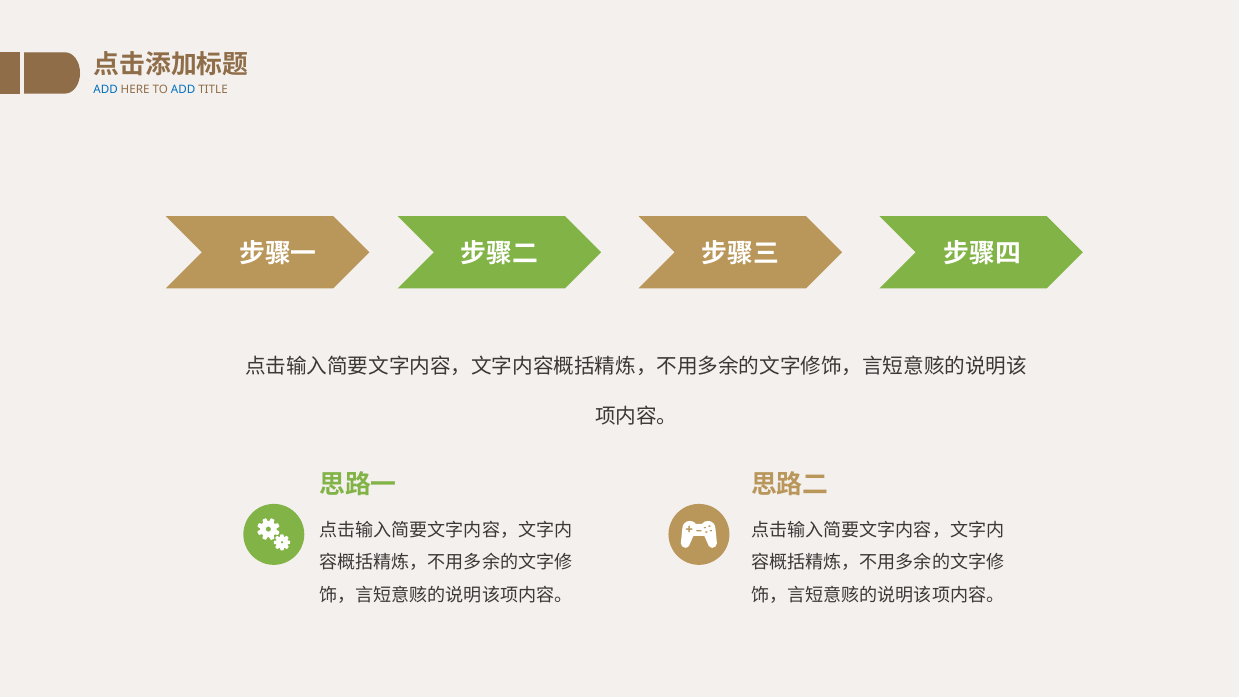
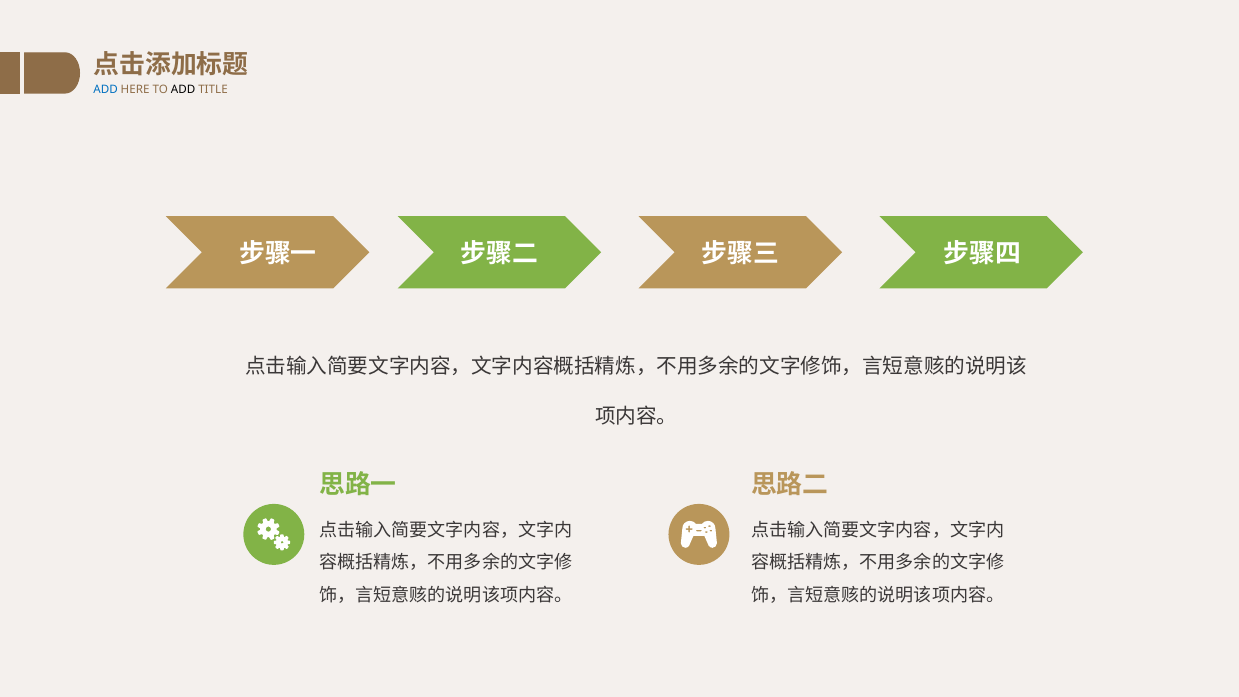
ADD colour: blue -> black (183, 90)
